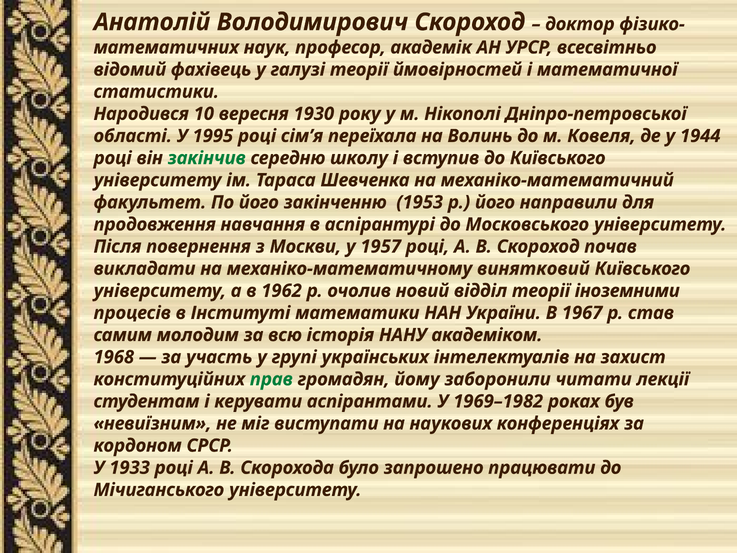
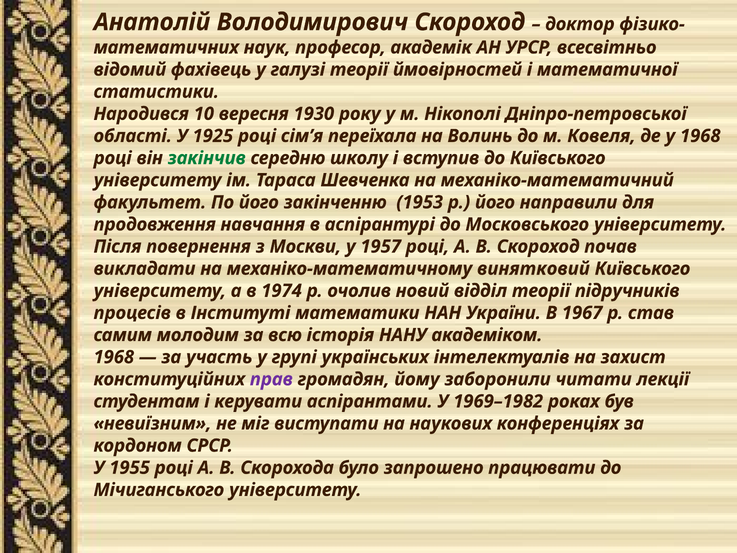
1995: 1995 -> 1925 (213, 136)
у 1944: 1944 -> 1968 (700, 136)
1962: 1962 -> 1974 (282, 291)
іноземними: іноземними -> підручників (627, 291)
прав colour: green -> purple (271, 379)
1933: 1933 -> 1955 (130, 468)
